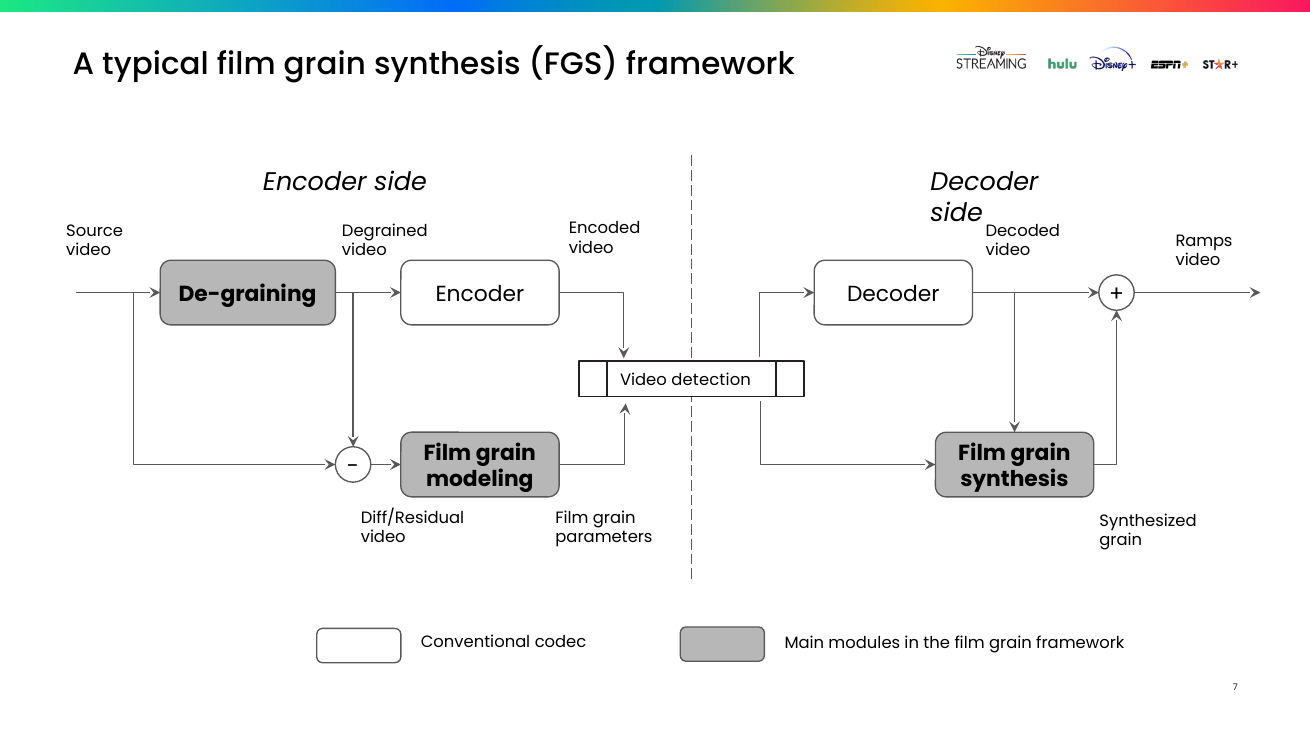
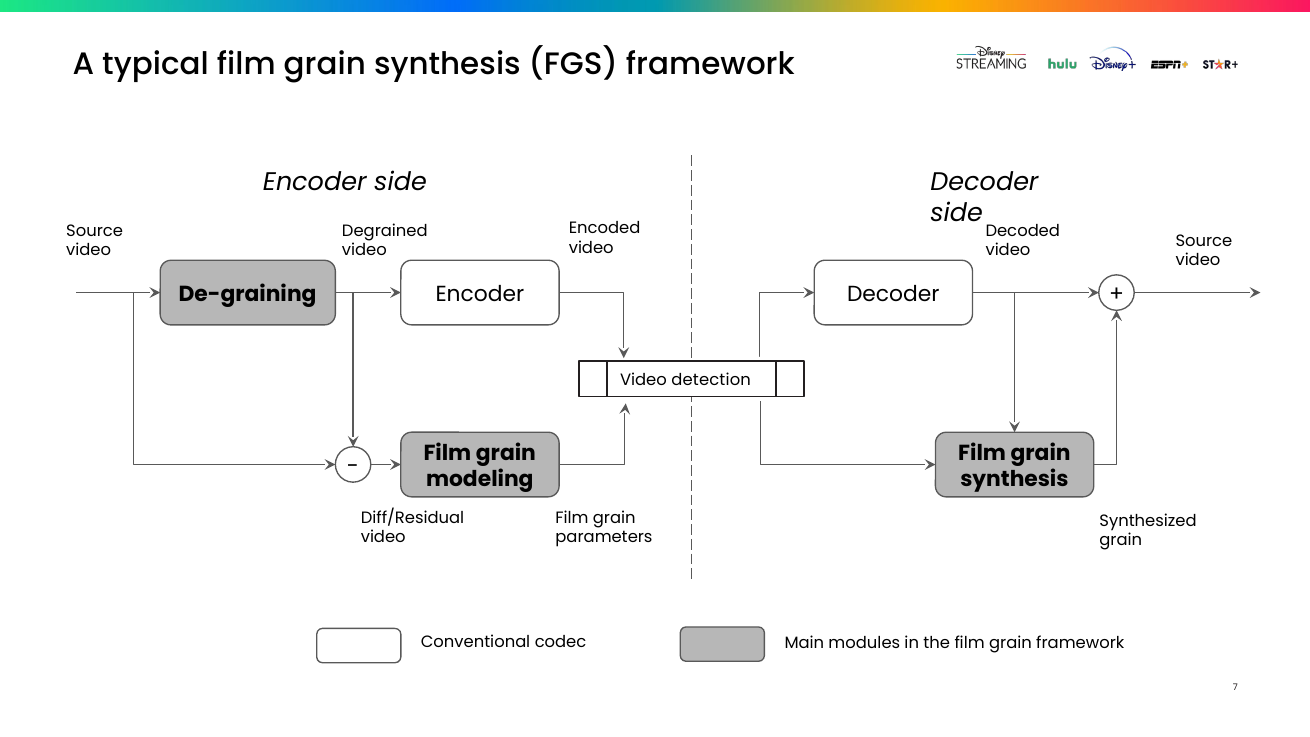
Ramps: Ramps -> Source (1204, 241)
